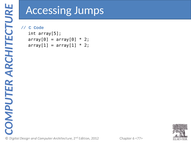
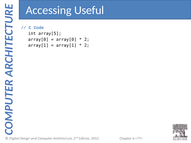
Jumps: Jumps -> Useful (89, 10)
